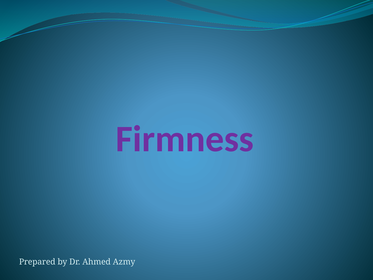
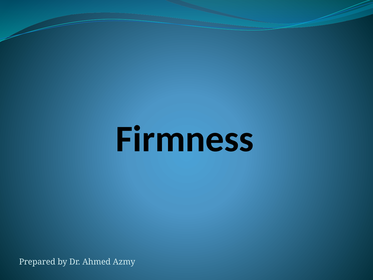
Firmness colour: purple -> black (185, 139)
